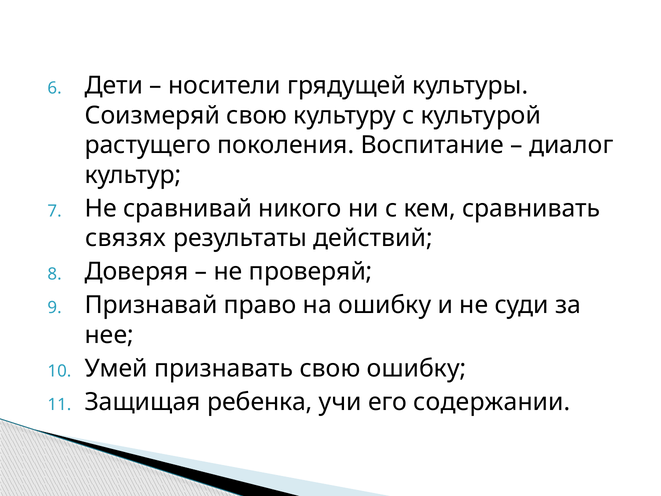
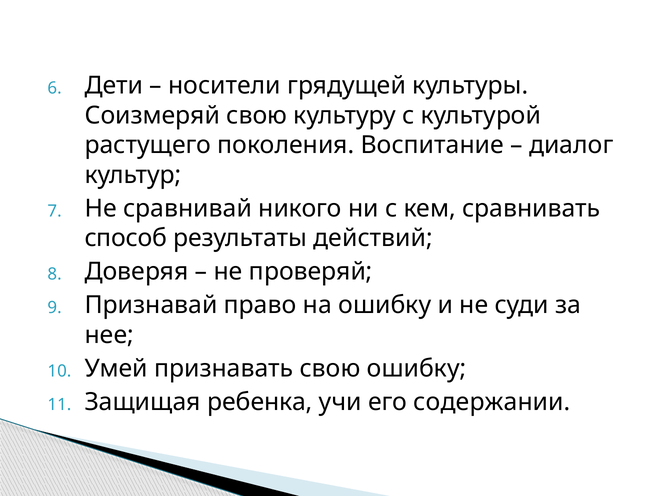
связях: связях -> способ (126, 238)
